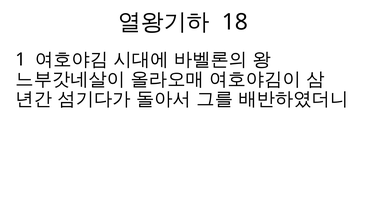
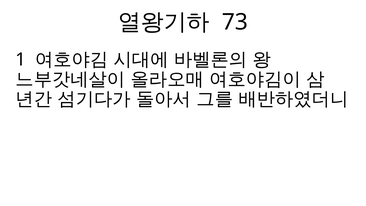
18: 18 -> 73 (235, 22)
